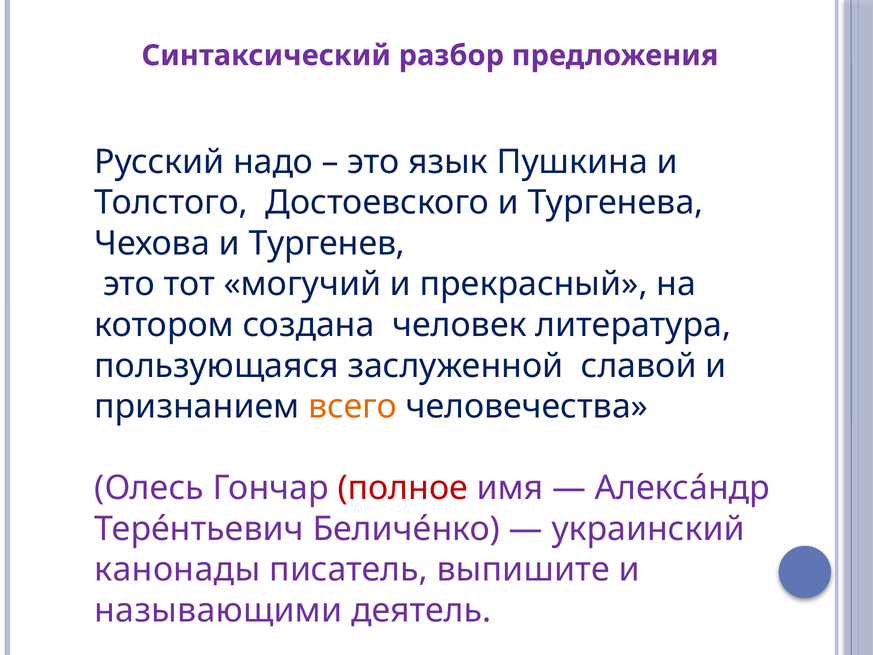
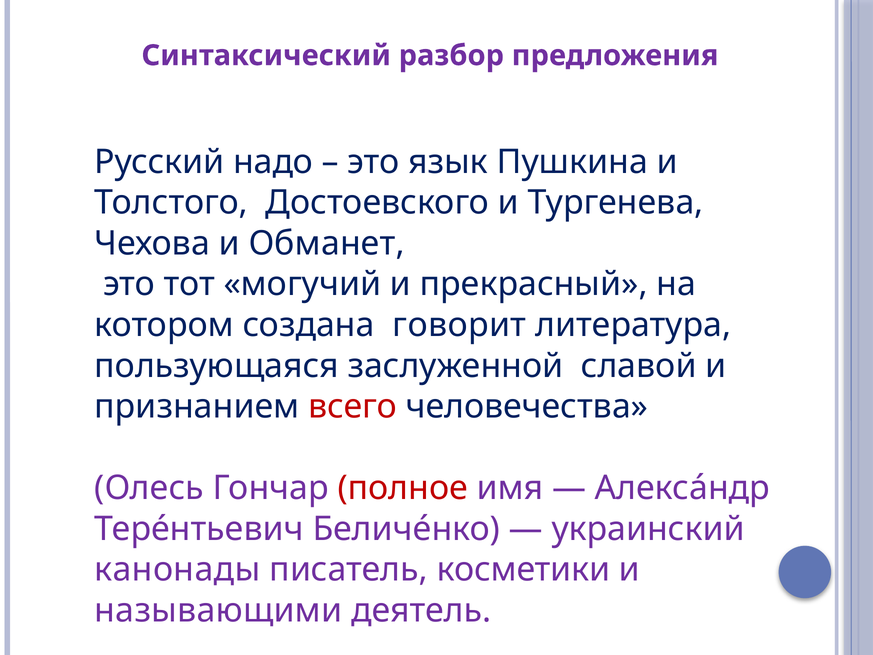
Тургенев: Тургенев -> Обманет (327, 243)
человек: человек -> говорит (459, 325)
всего colour: orange -> red (353, 406)
выпишите: выпишите -> косметики (523, 570)
